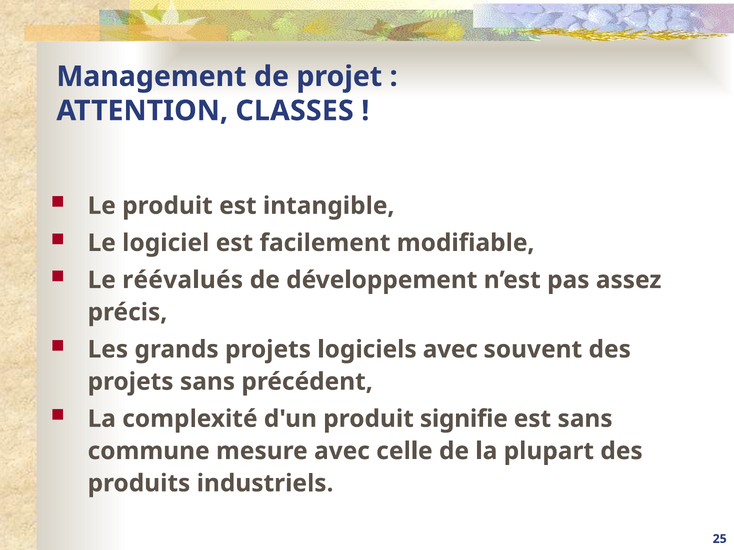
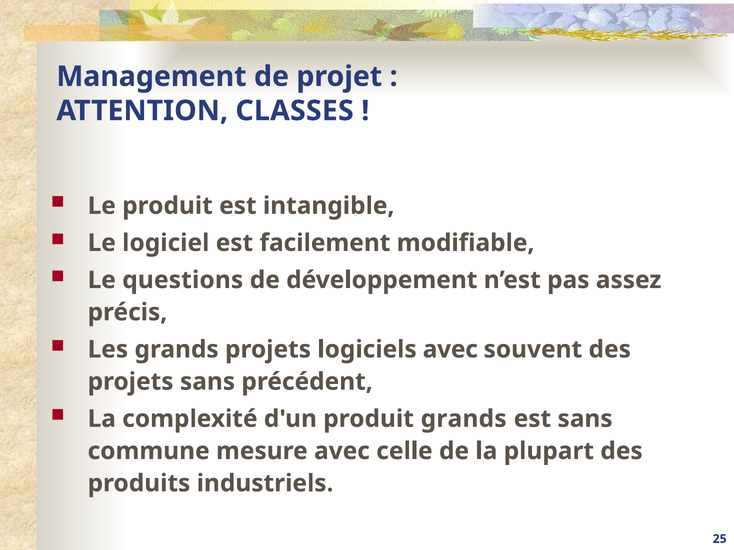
réévalués: réévalués -> questions (183, 280)
produit signifie: signifie -> grands (464, 419)
